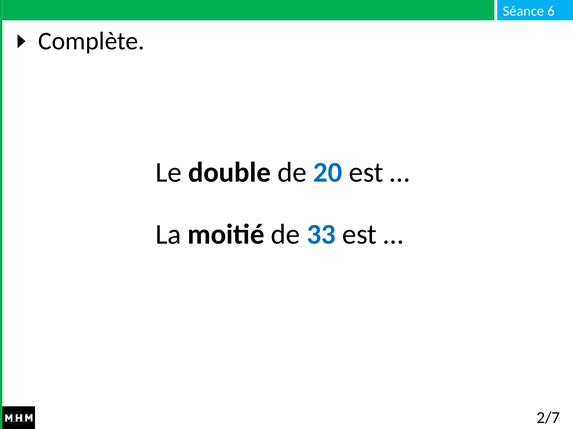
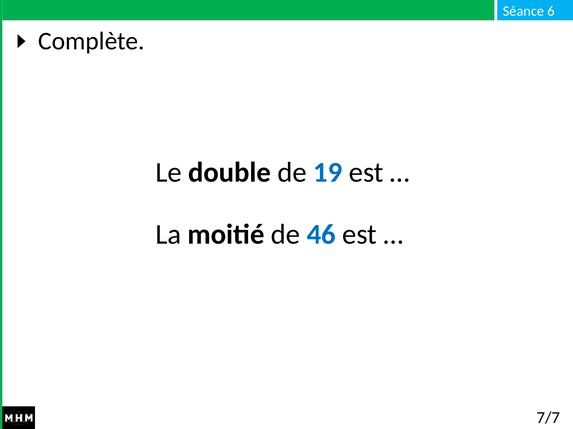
20: 20 -> 19 (328, 173)
33: 33 -> 46 (321, 235)
2/7: 2/7 -> 7/7 (548, 418)
